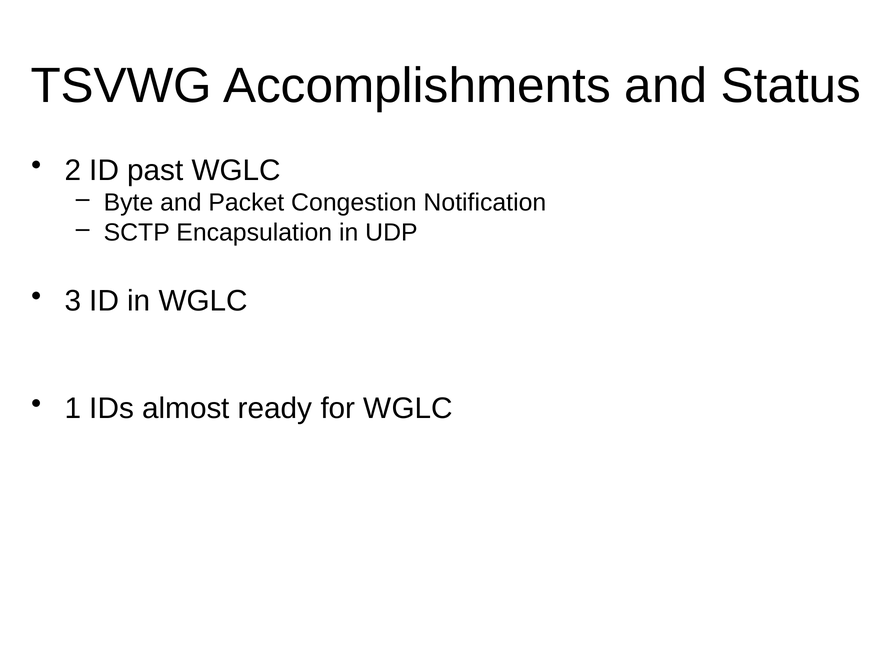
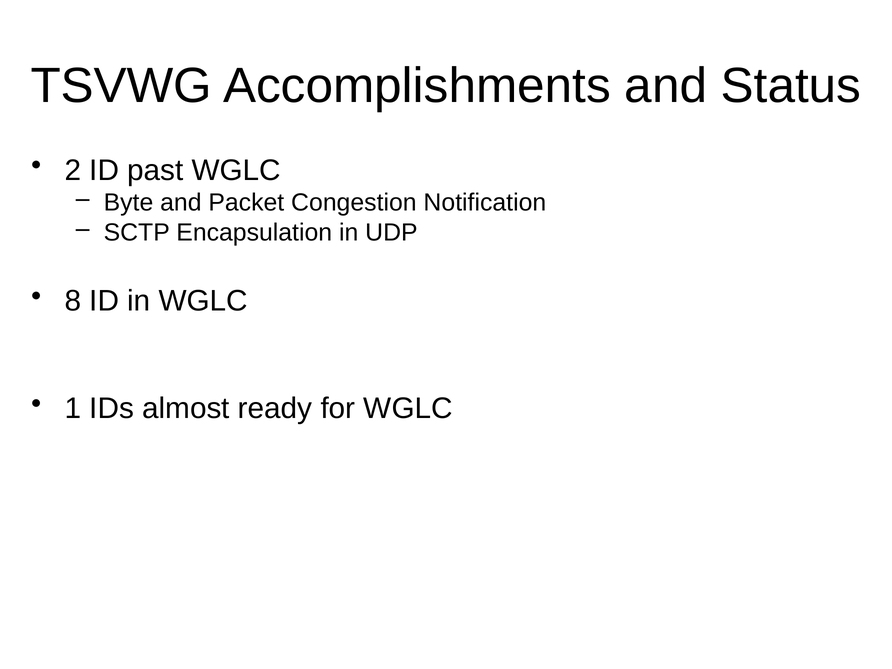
3: 3 -> 8 (73, 301)
